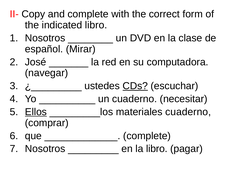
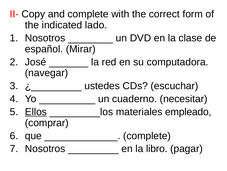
indicated libro: libro -> lado (96, 25)
CDs underline: present -> none (135, 86)
materiales cuaderno: cuaderno -> empleado (188, 111)
